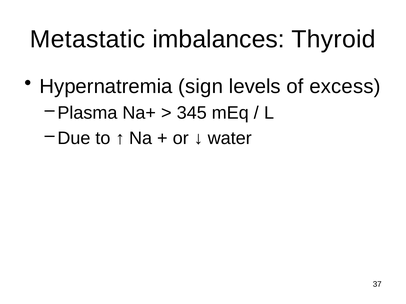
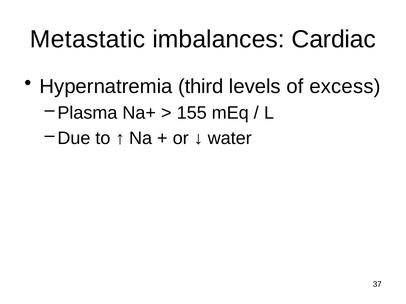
Thyroid: Thyroid -> Cardiac (334, 39)
sign: sign -> third (201, 87)
345: 345 -> 155 (192, 113)
